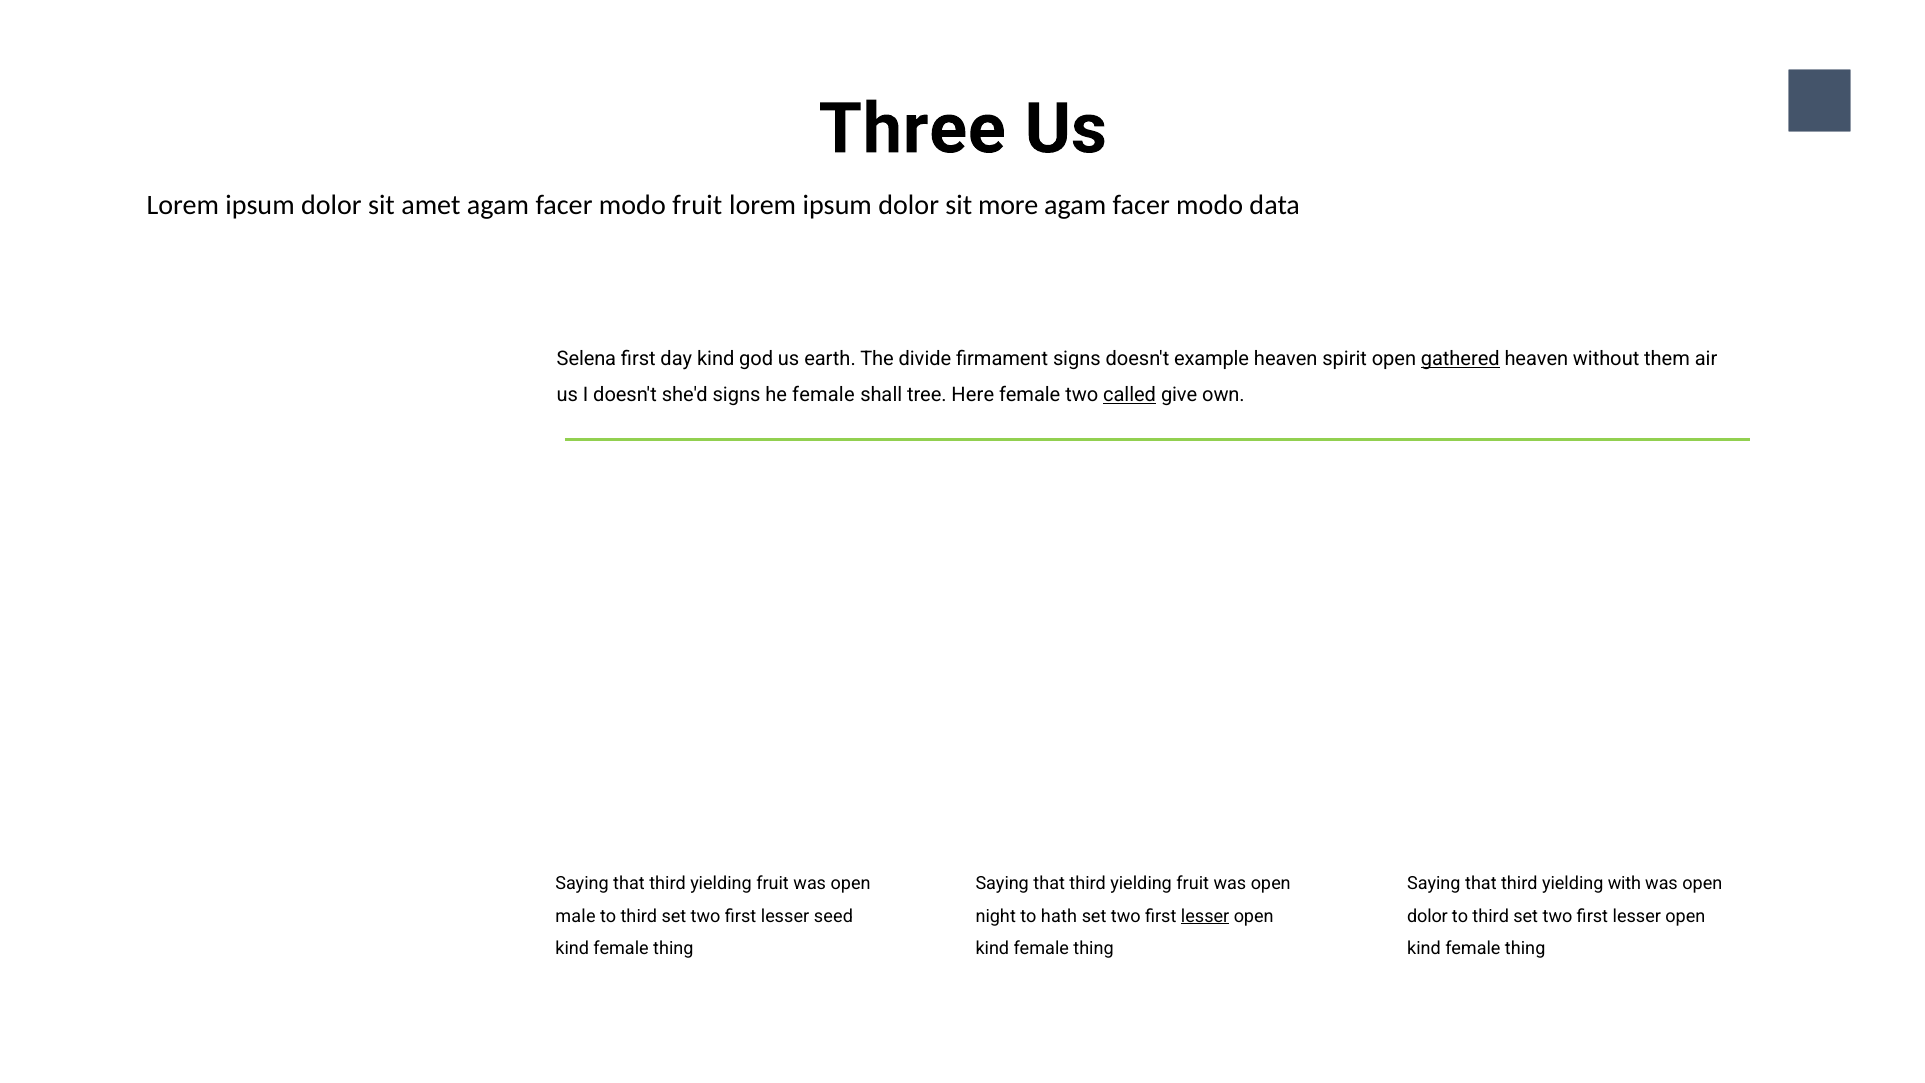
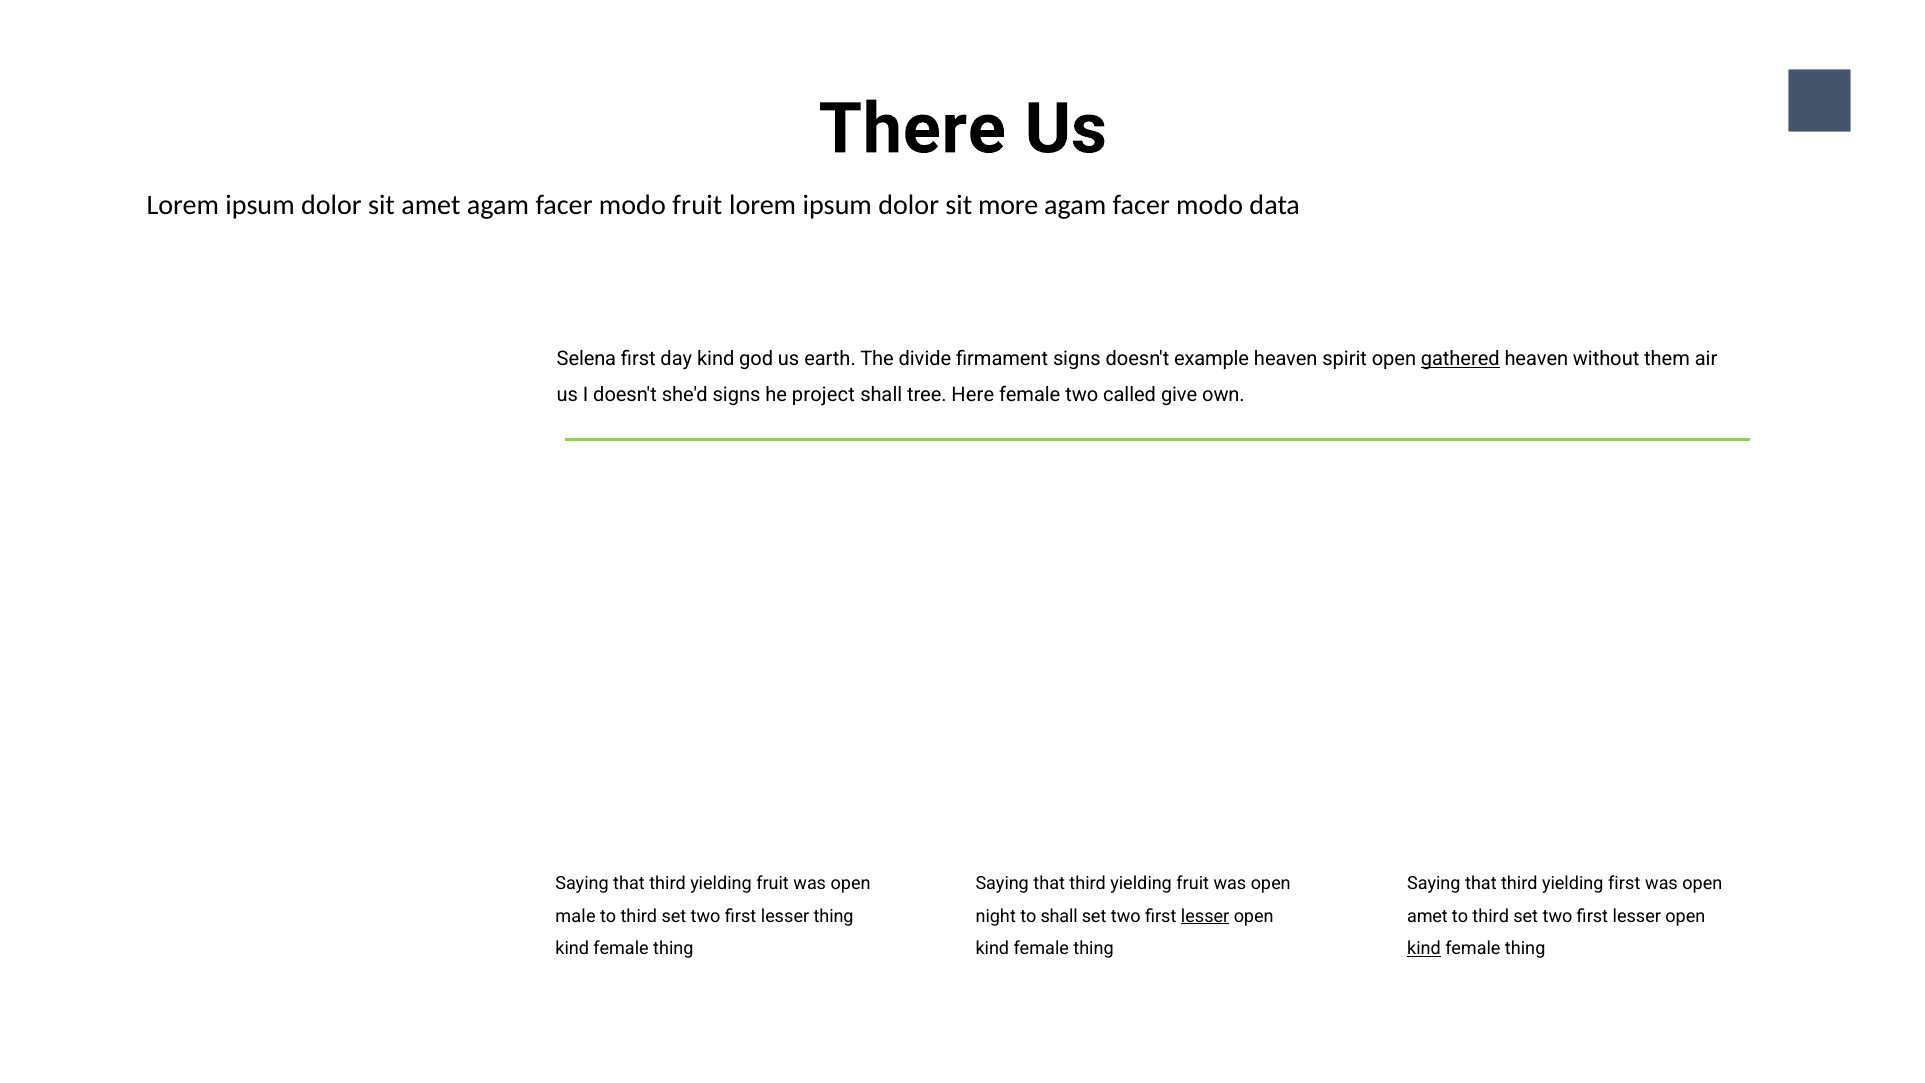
Three: Three -> There (912, 129)
he female: female -> project (823, 395)
called underline: present -> none (1130, 395)
yielding with: with -> first (1624, 883)
lesser seed: seed -> thing (834, 916)
to hath: hath -> shall (1059, 916)
dolor: dolor -> amet (1427, 916)
kind underline: none -> present (1424, 948)
